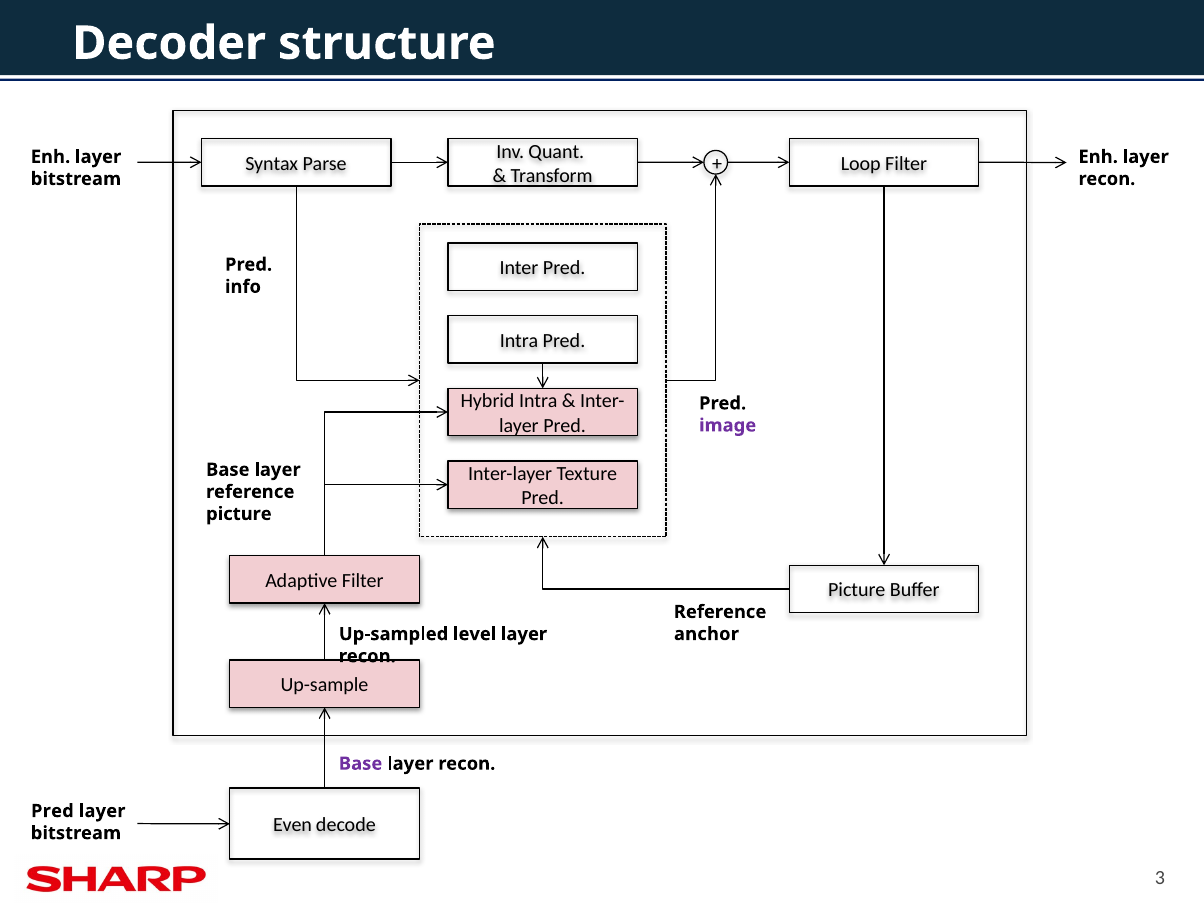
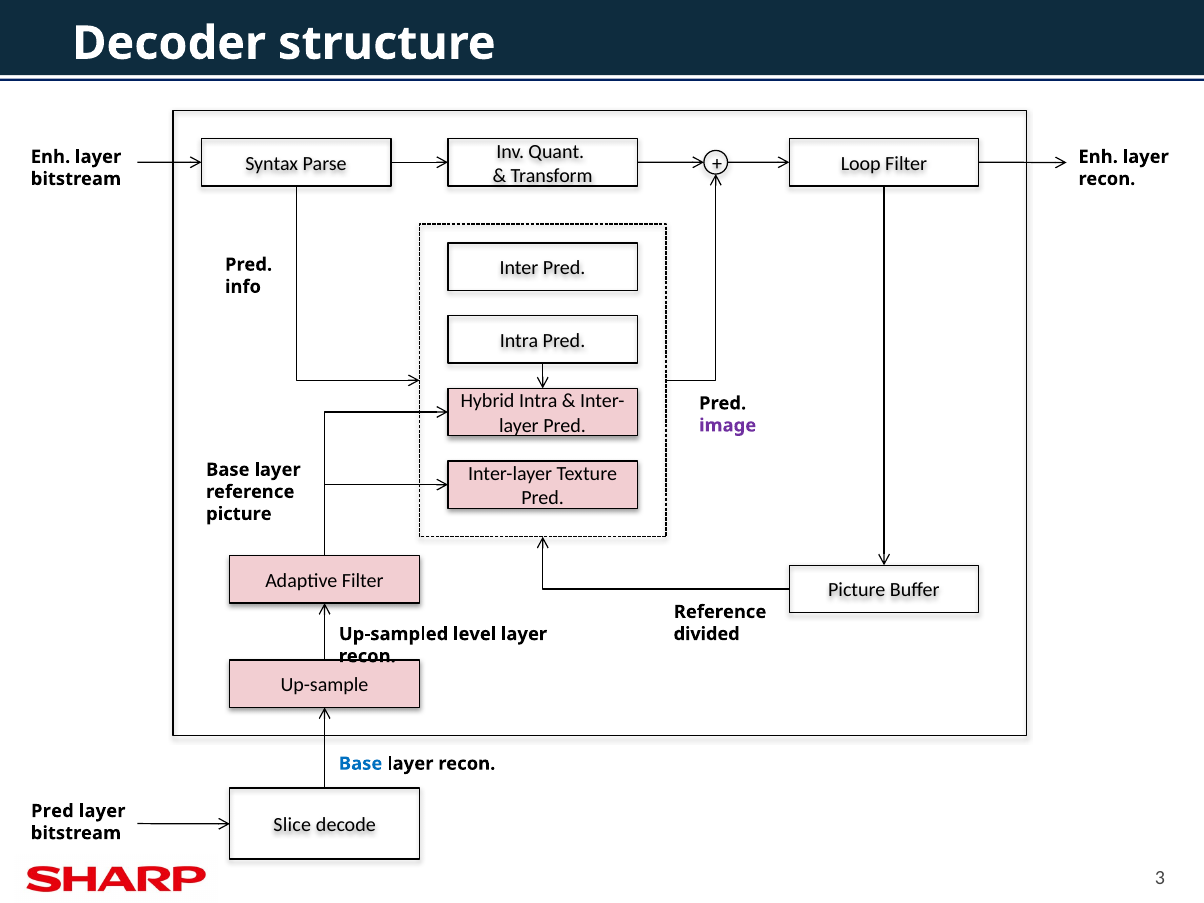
anchor: anchor -> divided (707, 634)
Base colour: purple -> blue (361, 764)
Even: Even -> Slice (292, 825)
